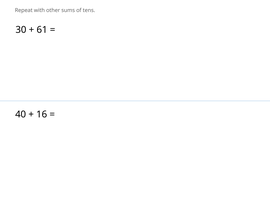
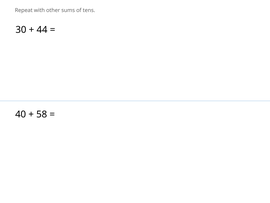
61: 61 -> 44 (42, 30)
16: 16 -> 58 (42, 114)
